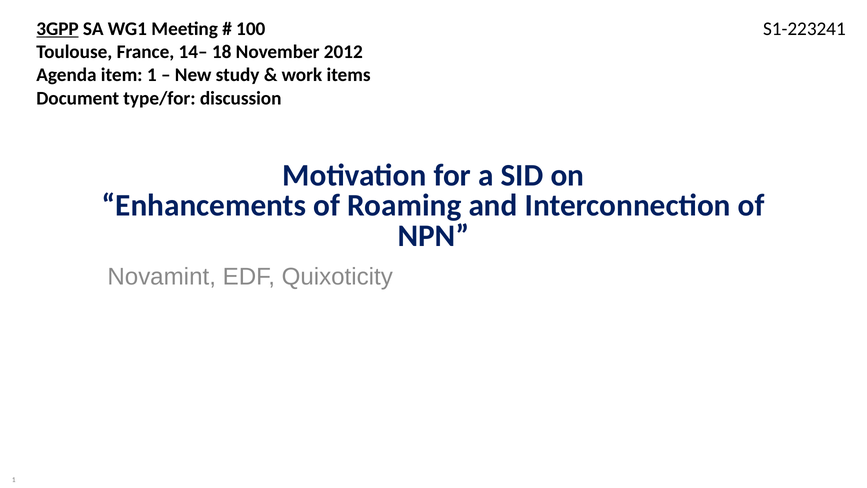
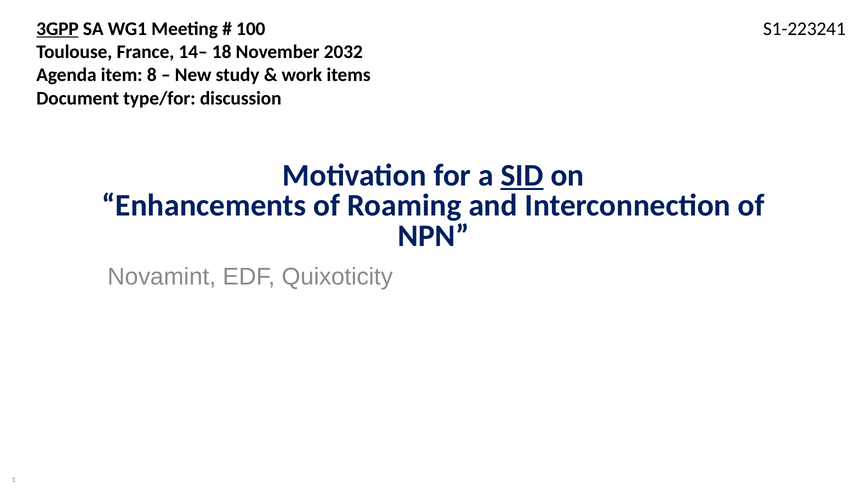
2012: 2012 -> 2032 (343, 52)
item 1: 1 -> 8 (152, 75)
SID underline: none -> present (522, 175)
